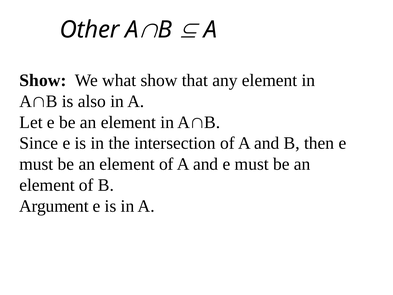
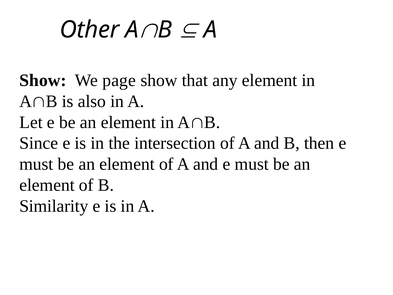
what: what -> page (119, 80)
Argument: Argument -> Similarity (54, 206)
